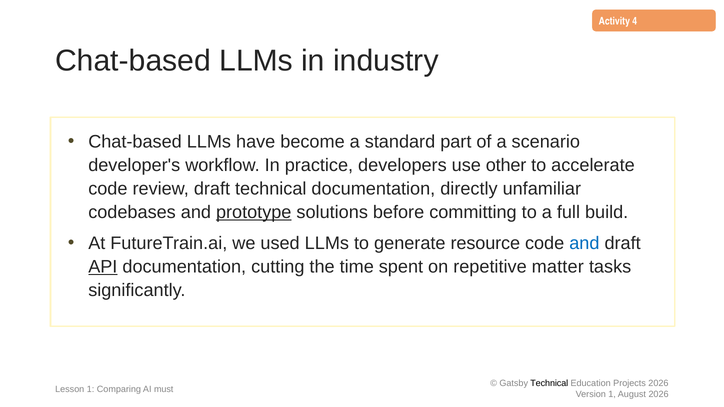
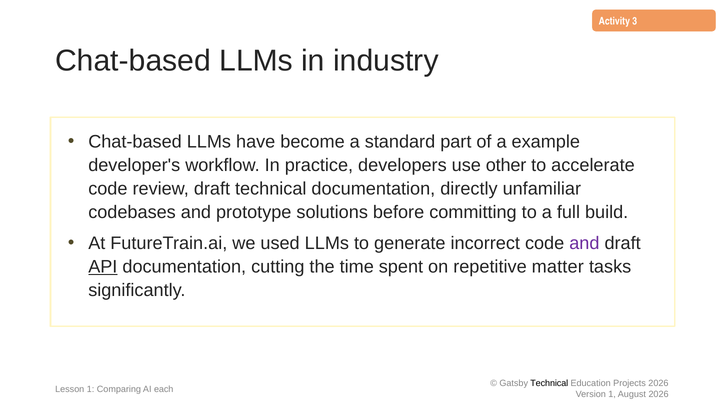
4: 4 -> 3 (635, 22)
scenario: scenario -> example (546, 142)
prototype underline: present -> none (254, 212)
resource: resource -> incorrect (485, 243)
and colour: blue -> purple (584, 243)
must: must -> each (164, 389)
